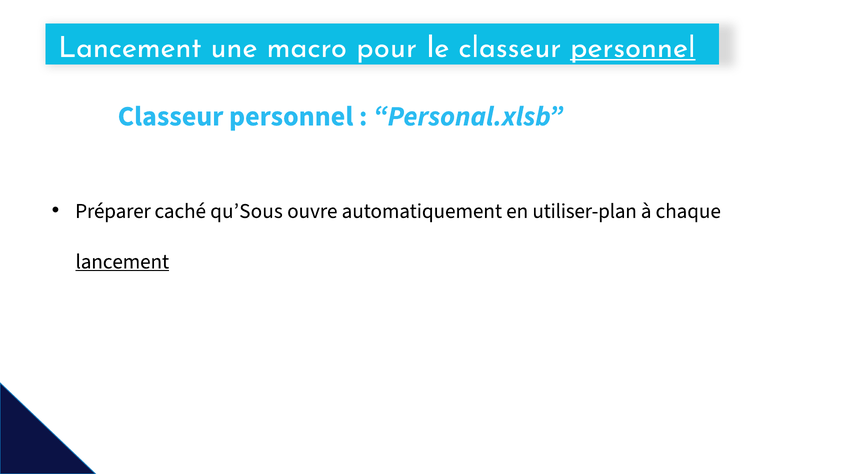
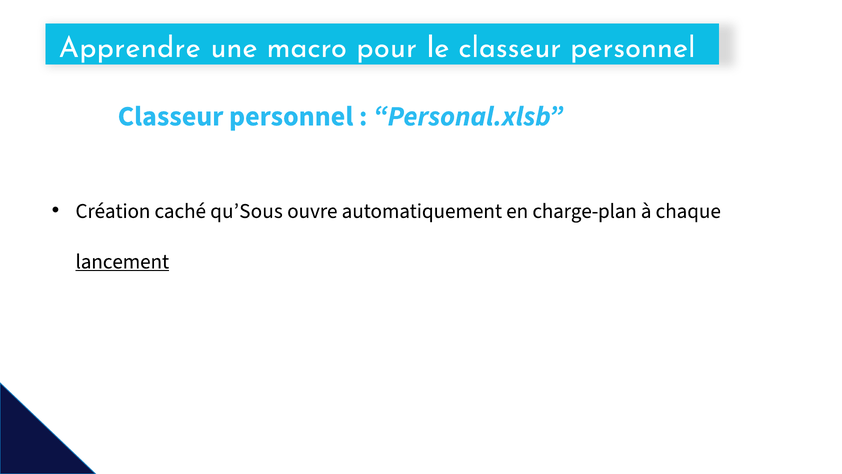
Lancement: Lancement -> Apprendre (130, 47)
personnel underline: present -> none (633, 47)
Préparer: Préparer -> Création (113, 211)
utiliser-plan: utiliser-plan -> charge-plan (585, 211)
